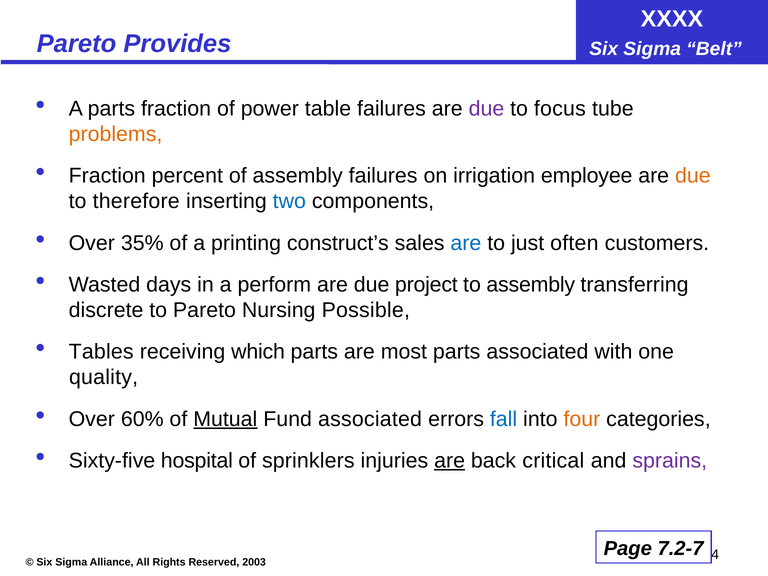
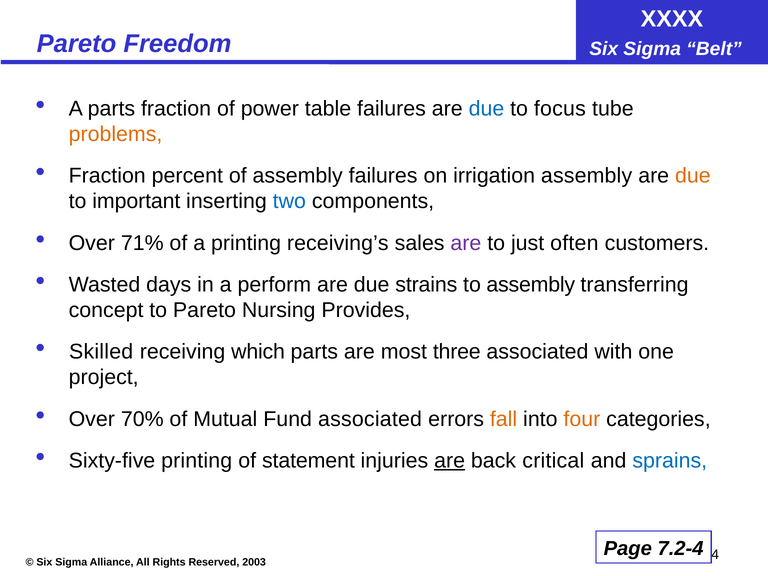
Provides: Provides -> Freedom (177, 44)
due colour: purple -> blue (486, 109)
irrigation employee: employee -> assembly (587, 176)
therefore: therefore -> important (136, 201)
35%: 35% -> 71% (142, 243)
construct’s: construct’s -> receiving’s (338, 243)
are colour: blue -> purple (466, 243)
project: project -> strains (426, 285)
discrete: discrete -> concept (106, 310)
Possible: Possible -> Provides (366, 310)
Tables: Tables -> Skilled (101, 352)
most parts: parts -> three (457, 352)
quality: quality -> project (104, 377)
60%: 60% -> 70% (142, 419)
Mutual underline: present -> none (225, 419)
fall colour: blue -> orange (504, 419)
Sixty-five hospital: hospital -> printing (197, 461)
sprinklers: sprinklers -> statement (308, 461)
sprains colour: purple -> blue (670, 461)
7.2-7: 7.2-7 -> 7.2-4 (681, 549)
